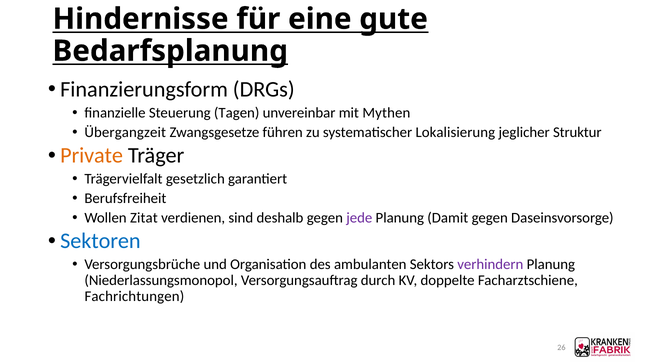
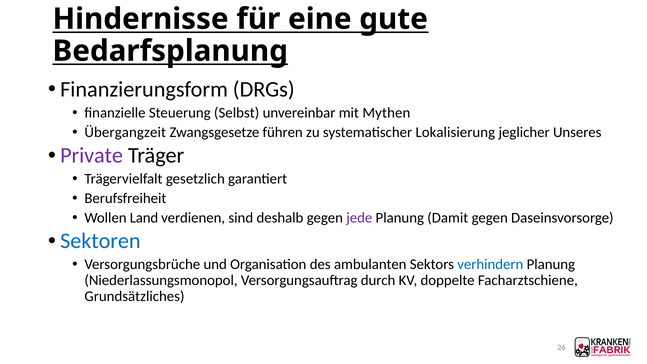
Tagen: Tagen -> Selbst (237, 113)
Struktur: Struktur -> Unseres (577, 132)
Private colour: orange -> purple (92, 156)
Zitat: Zitat -> Land (144, 218)
verhindern colour: purple -> blue (490, 265)
Fachrichtungen: Fachrichtungen -> Grundsätzliches (134, 297)
